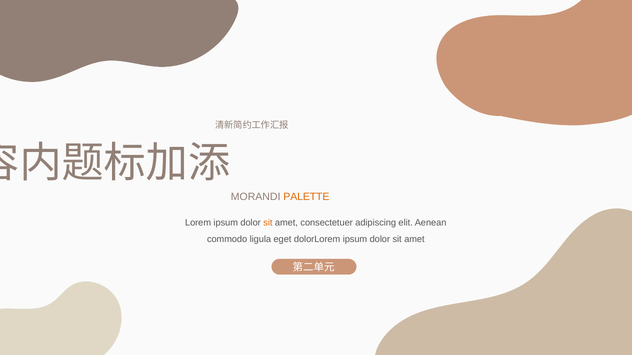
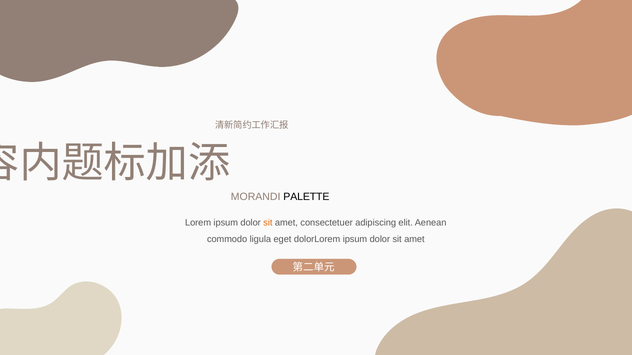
PALETTE colour: orange -> black (306, 197)
